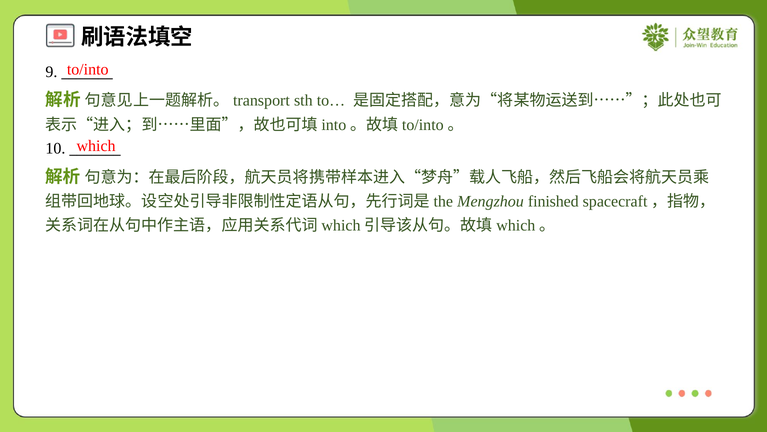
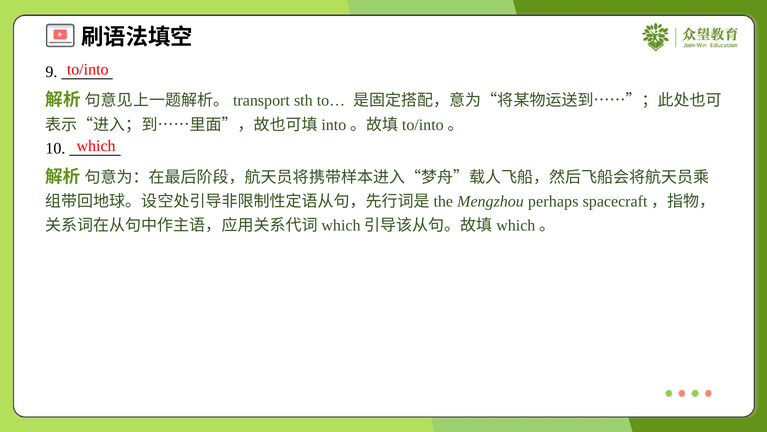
finished: finished -> perhaps (553, 201)
